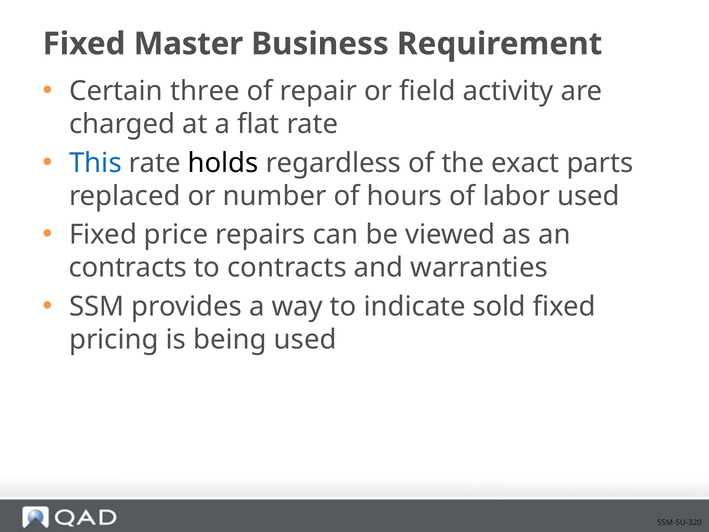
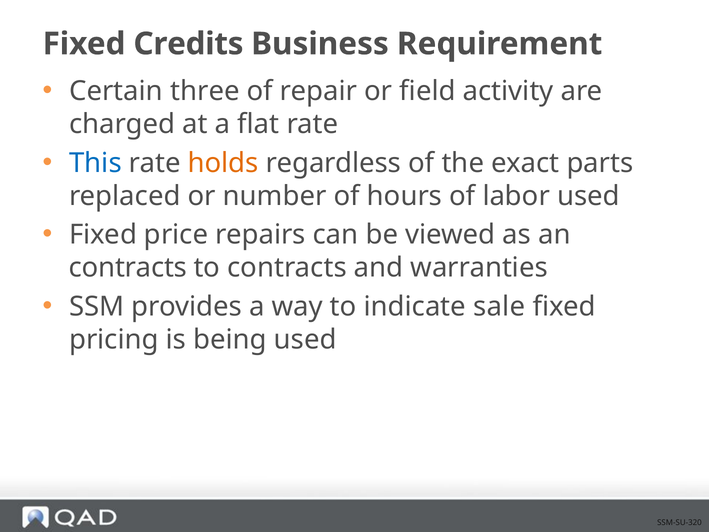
Master: Master -> Credits (188, 44)
holds colour: black -> orange (223, 163)
sold: sold -> sale (499, 306)
